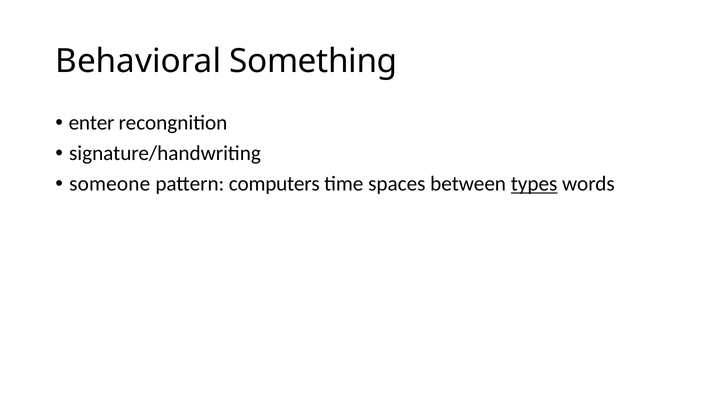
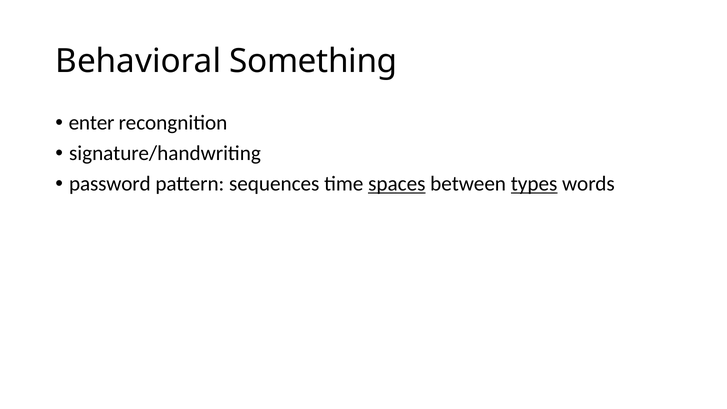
someone: someone -> password (110, 184)
computers: computers -> sequences (274, 184)
spaces underline: none -> present (397, 184)
